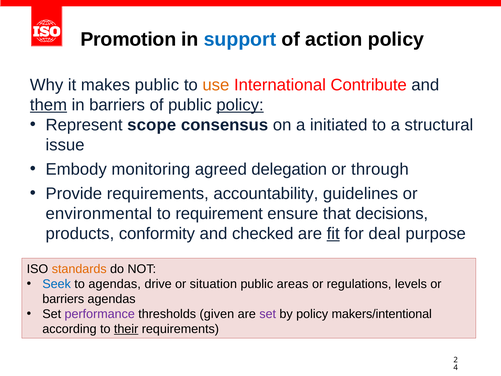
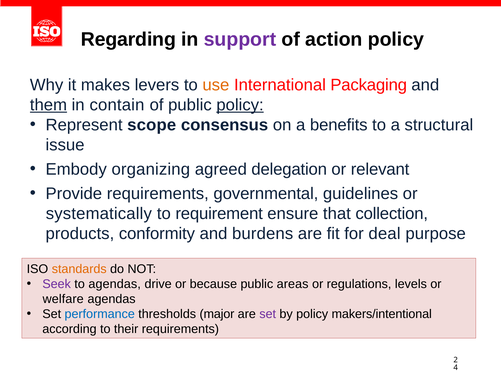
Promotion: Promotion -> Regarding (128, 40)
support colour: blue -> purple (240, 40)
makes public: public -> levers (157, 85)
Contribute: Contribute -> Packaging (369, 85)
in barriers: barriers -> contain (117, 105)
initiated: initiated -> benefits (339, 125)
monitoring: monitoring -> organizing (151, 169)
through: through -> relevant (380, 169)
accountability: accountability -> governmental (266, 193)
environmental: environmental -> systematically (99, 213)
decisions: decisions -> collection (392, 213)
checked: checked -> burdens (263, 233)
fit underline: present -> none (333, 233)
Seek colour: blue -> purple (57, 284)
situation: situation -> because (213, 284)
barriers: barriers -> welfare (63, 299)
performance colour: purple -> blue (100, 314)
given: given -> major (217, 314)
their underline: present -> none (126, 329)
